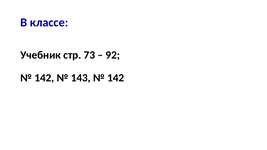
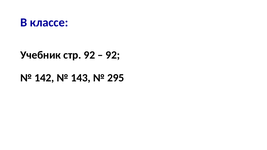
стр 73: 73 -> 92 (89, 55)
142: 142 -> 295 (116, 78)
